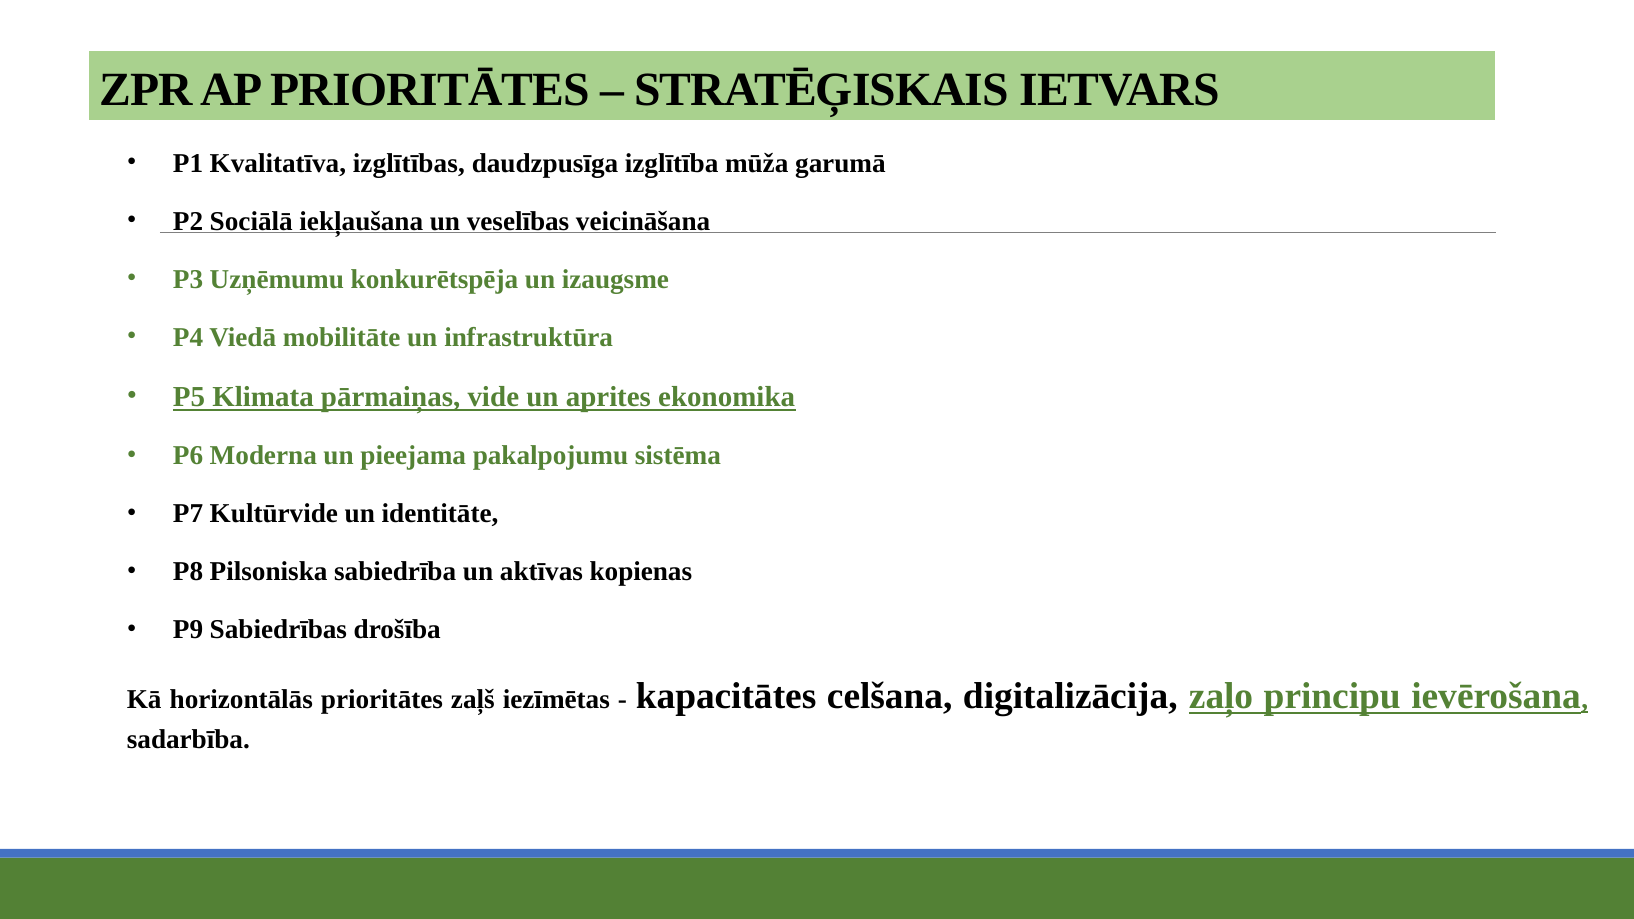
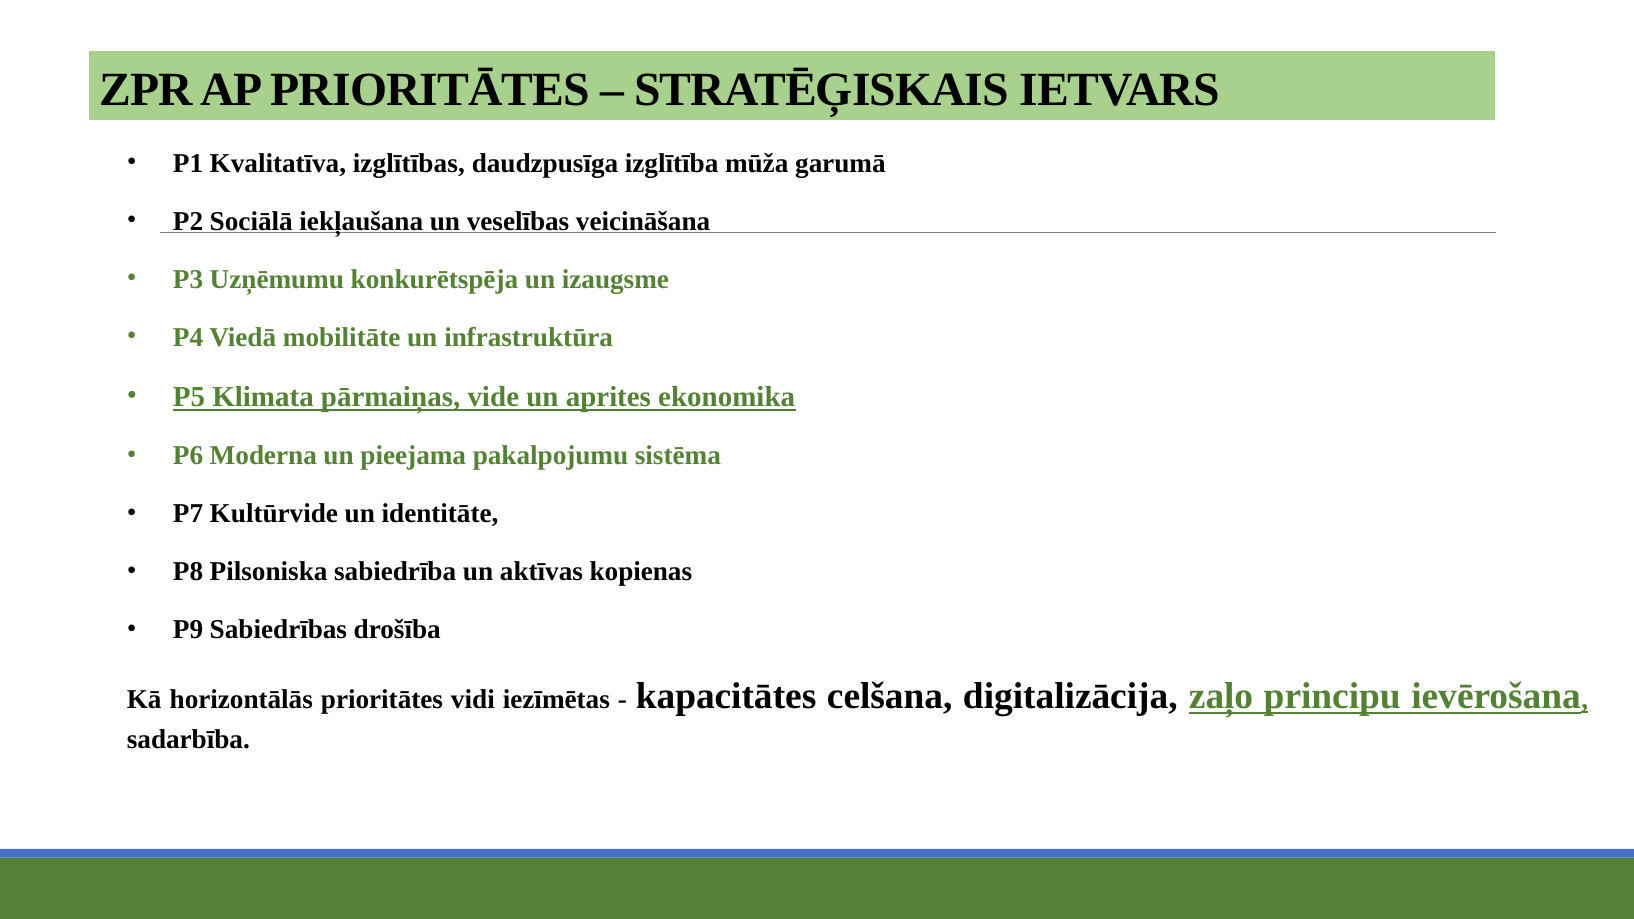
zaļš: zaļš -> vidi (473, 700)
